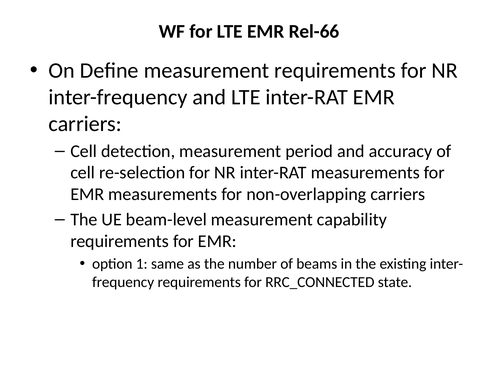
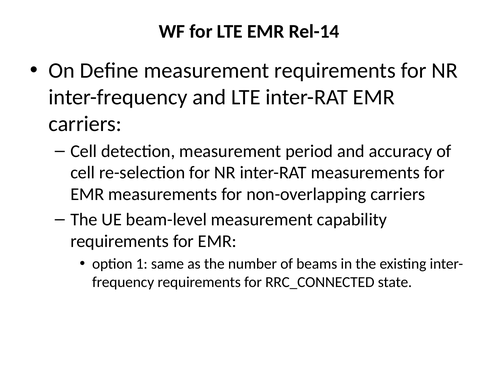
Rel-66: Rel-66 -> Rel-14 (314, 32)
